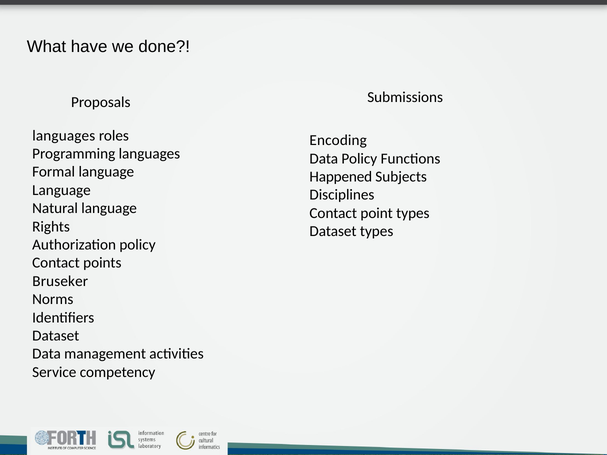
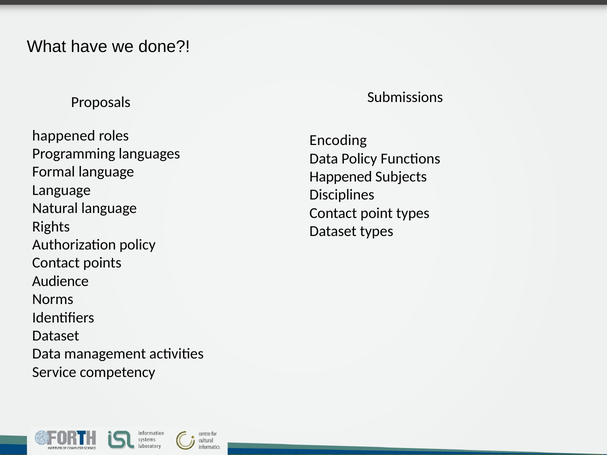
languages: languages -> happened (64, 136)
Bruseker: Bruseker -> Audience (60, 281)
